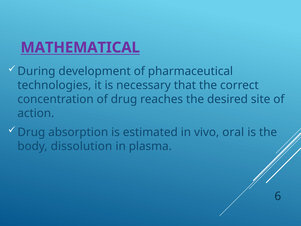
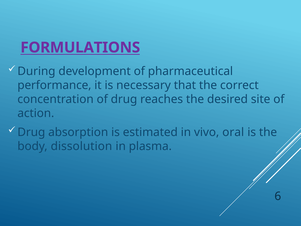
MATHEMATICAL: MATHEMATICAL -> FORMULATIONS (80, 47)
technologies: technologies -> performance (54, 85)
